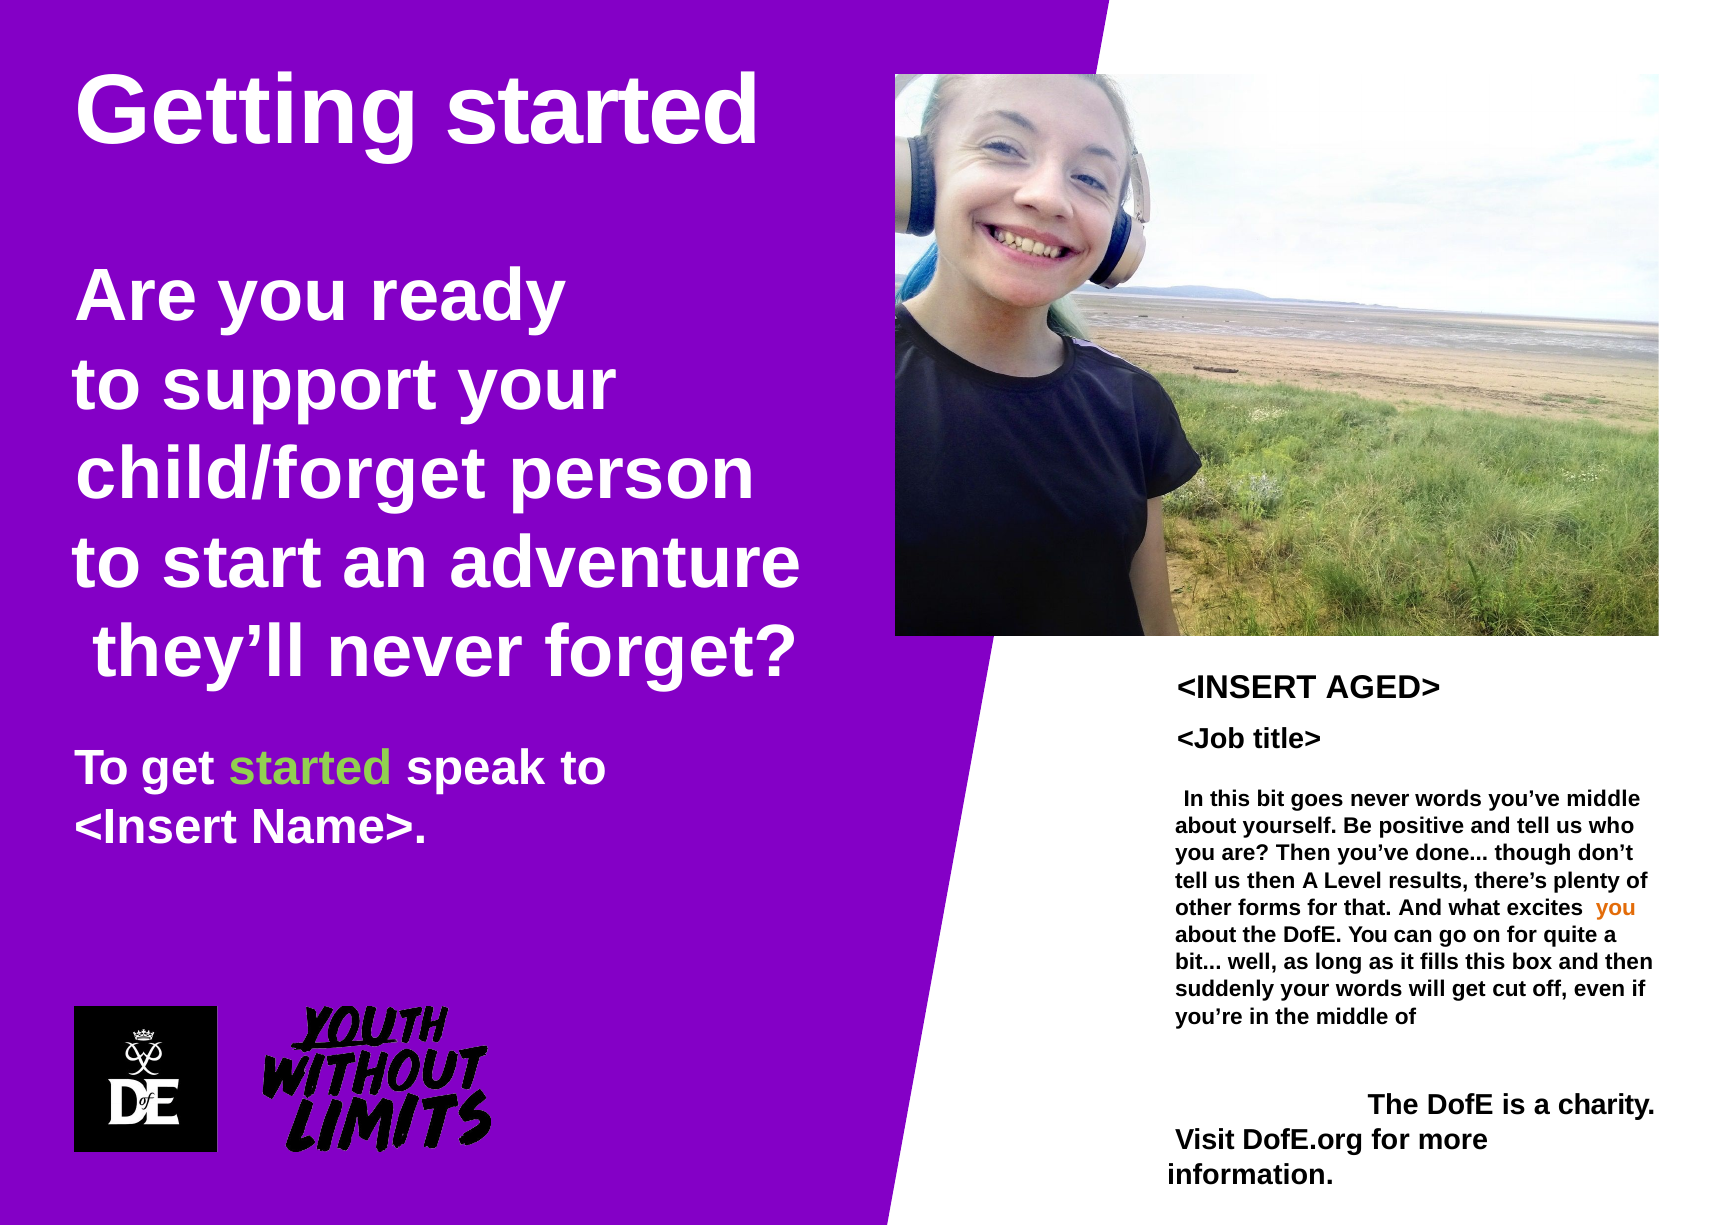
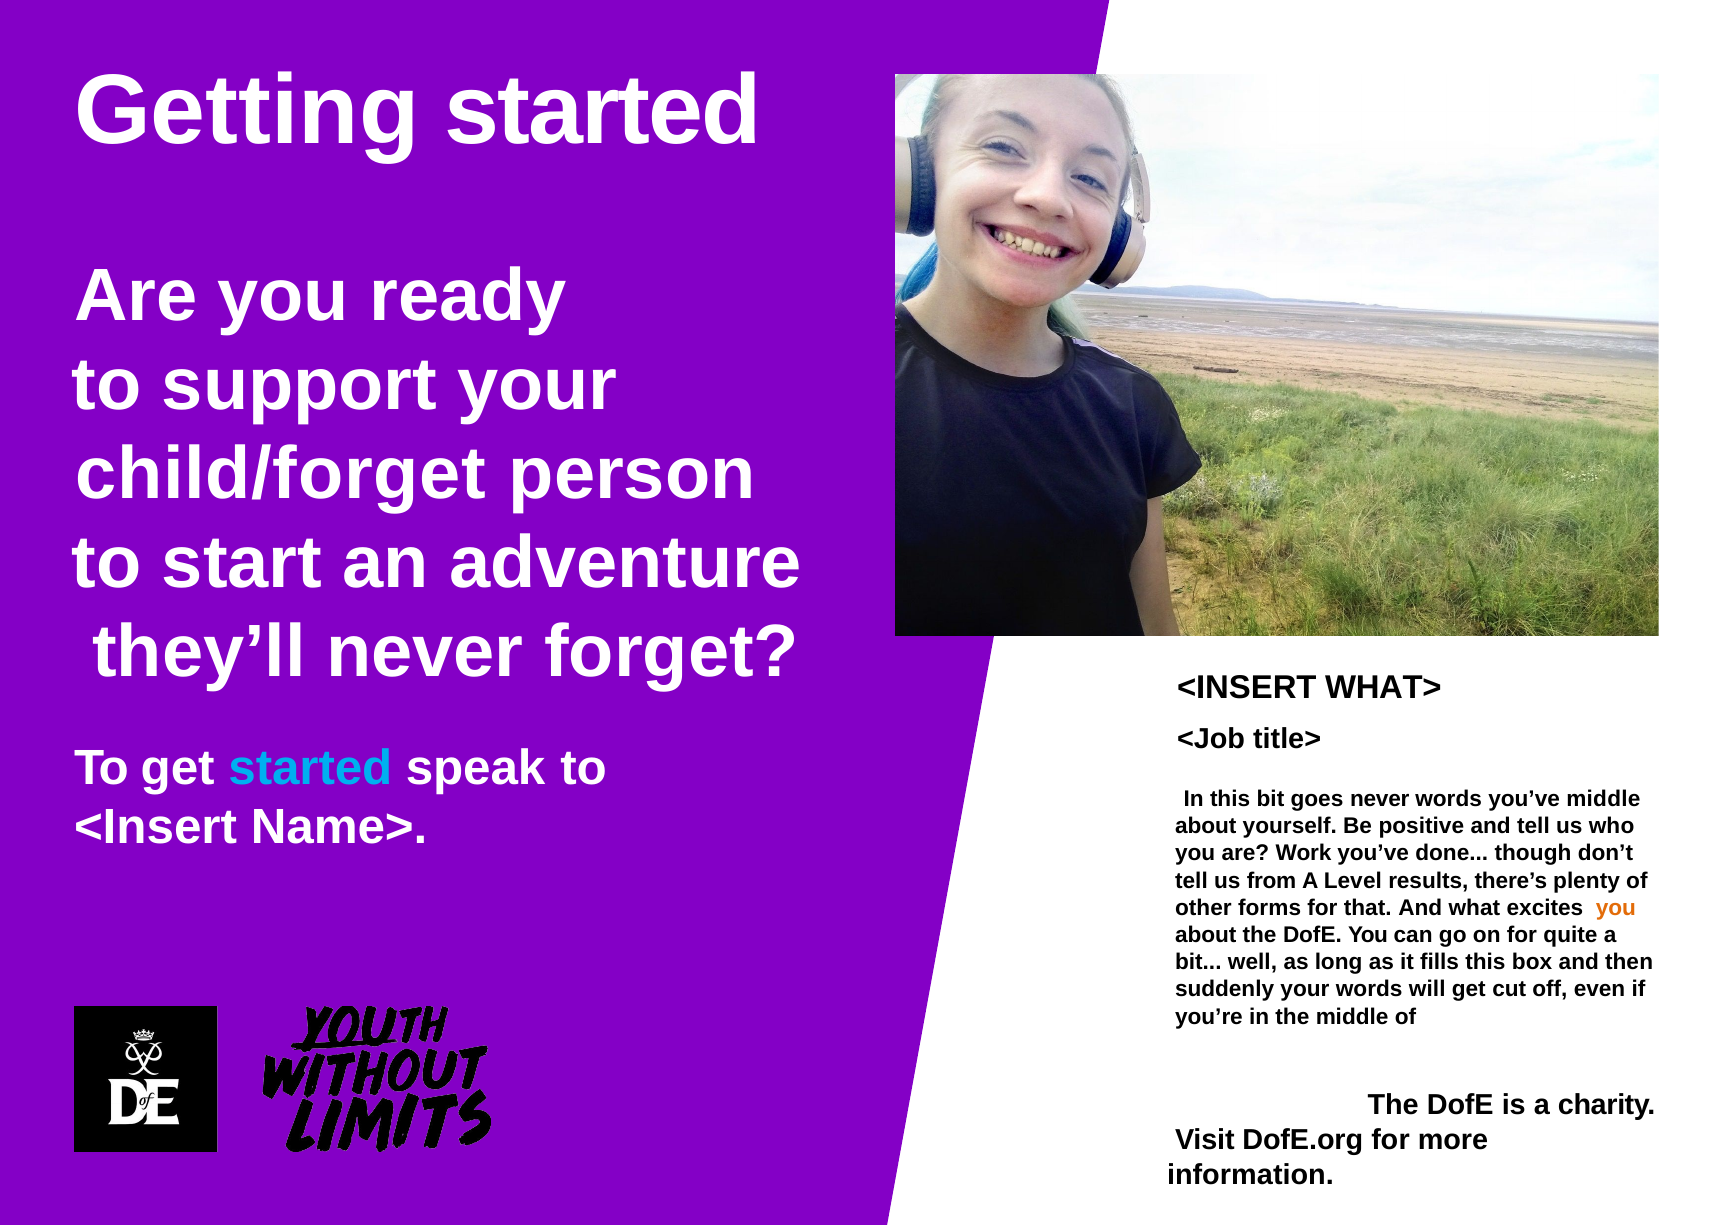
AGED>: AGED> -> WHAT> (1383, 687)
started colour: light green -> light blue (310, 768)
are Then: Then -> Work (1303, 853)
us then: then -> from (1272, 880)
